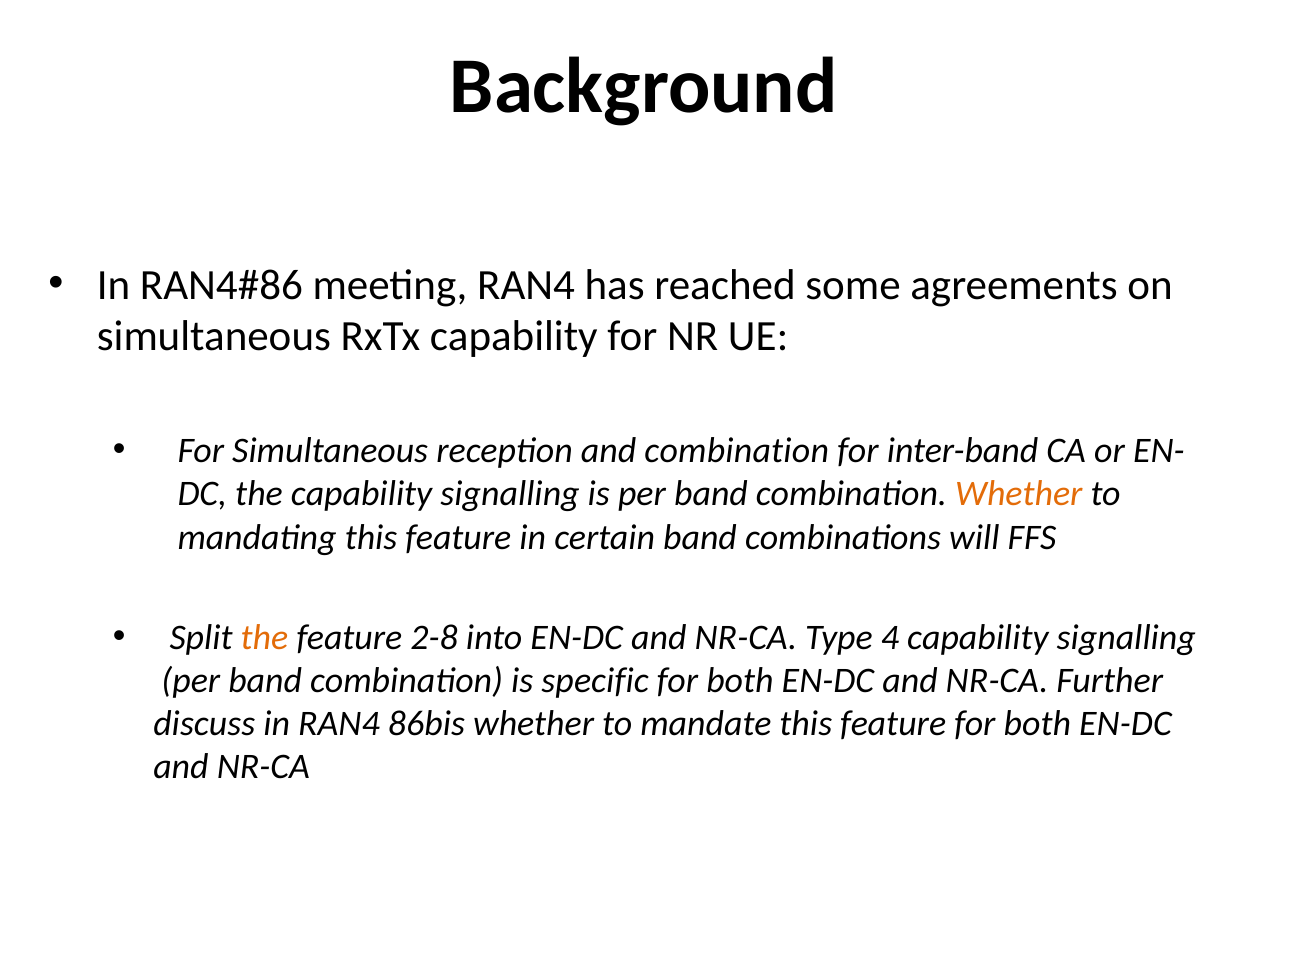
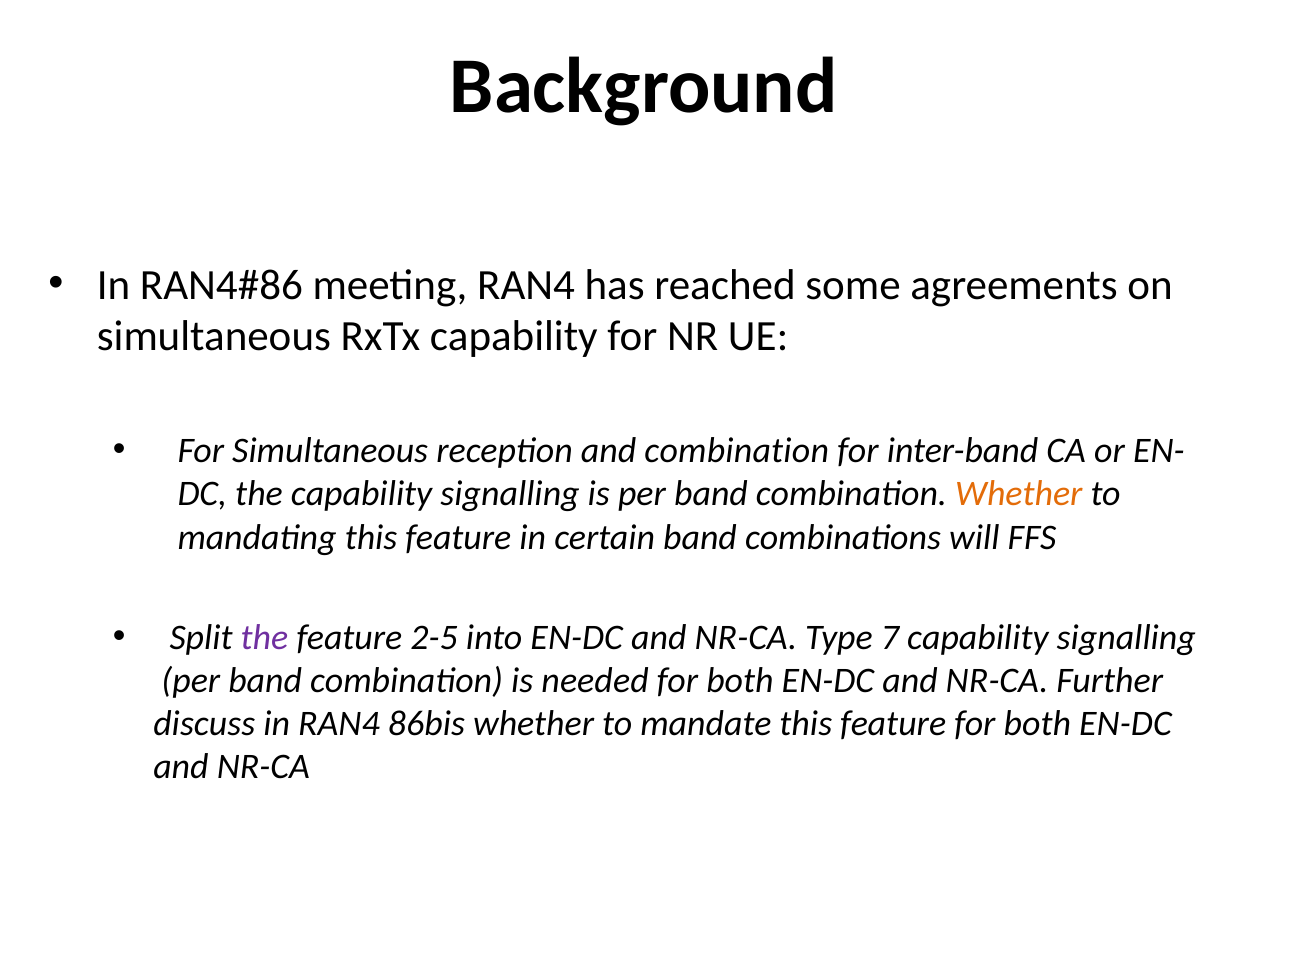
the colour: orange -> purple (264, 637)
2-8: 2-8 -> 2-5 (434, 637)
4: 4 -> 7 (890, 637)
specific: specific -> needed (595, 680)
